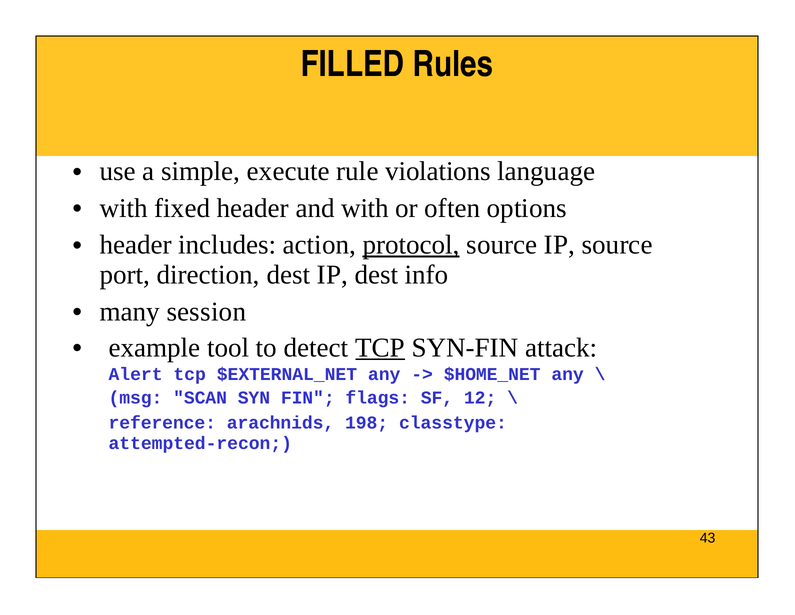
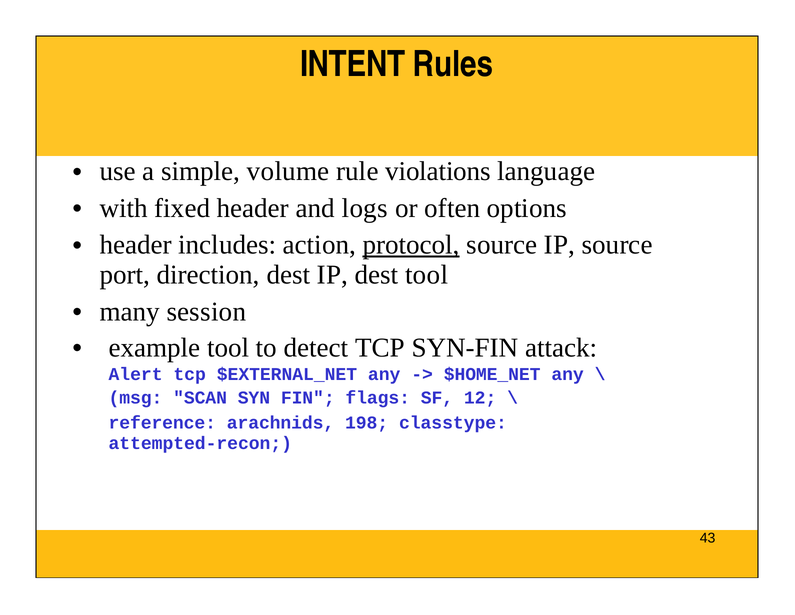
FILLED: FILLED -> INTENT (353, 64)
execute: execute -> volume (288, 171)
and with: with -> logs (365, 208)
dest info: info -> tool (427, 275)
TCP underline: present -> none (380, 347)
